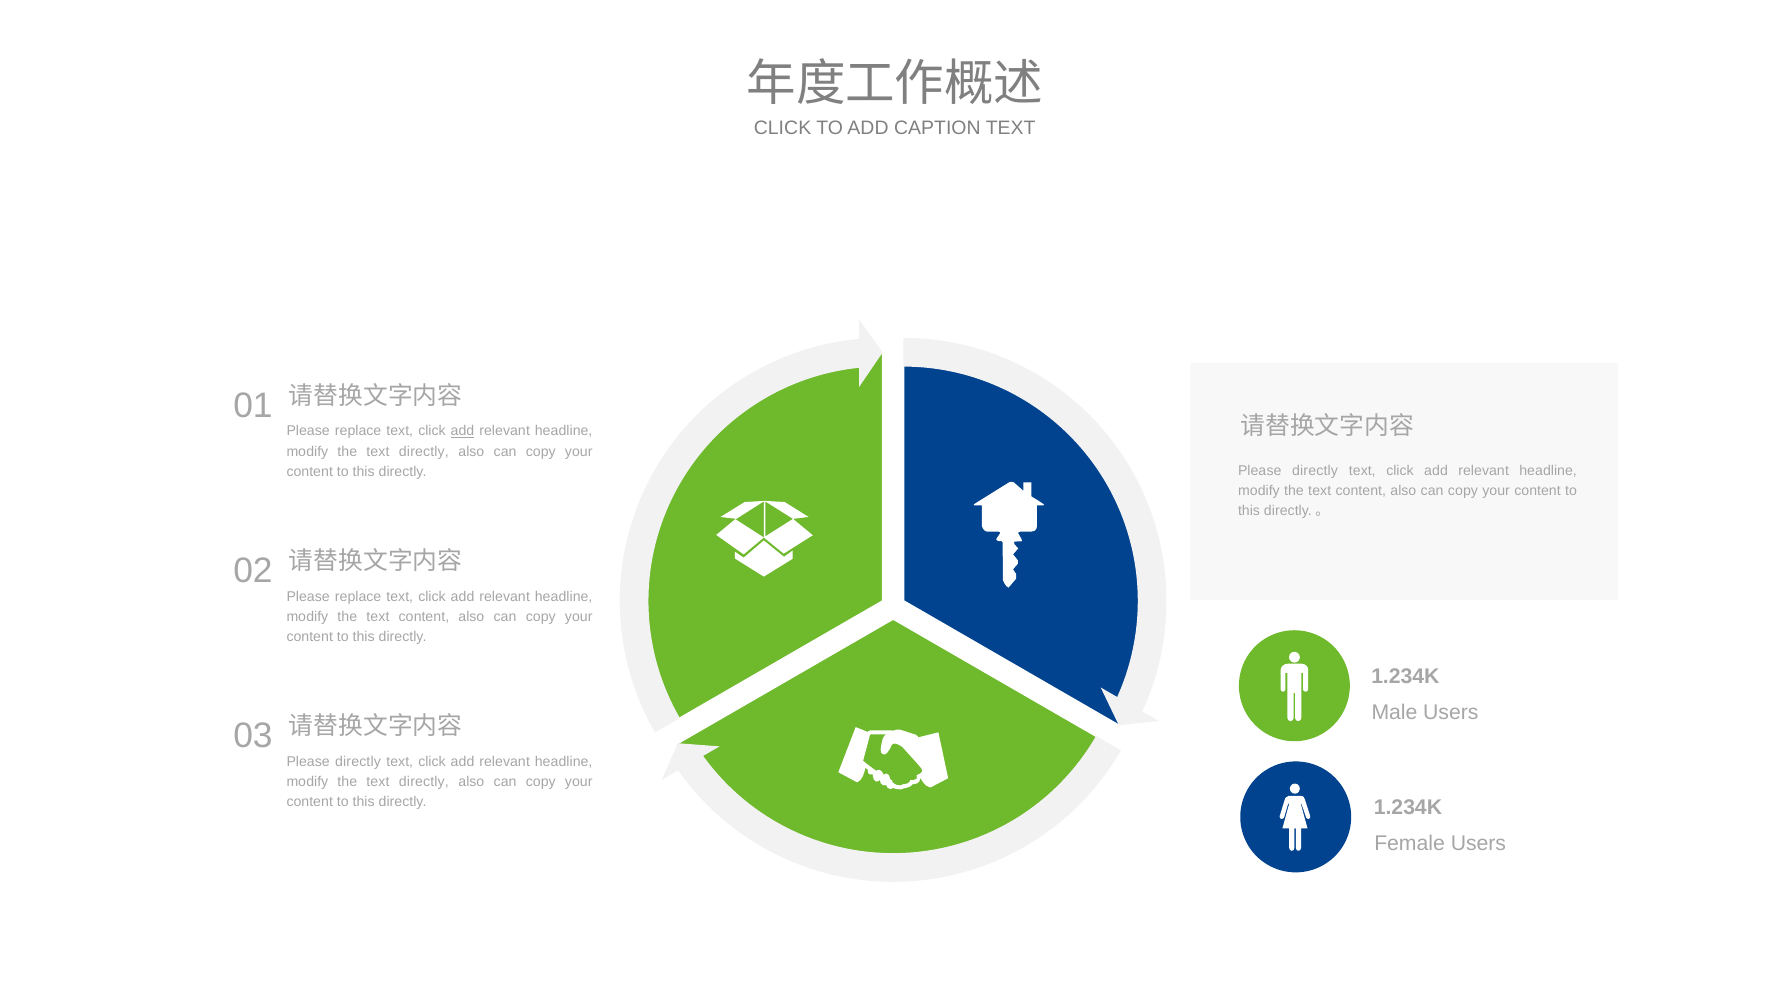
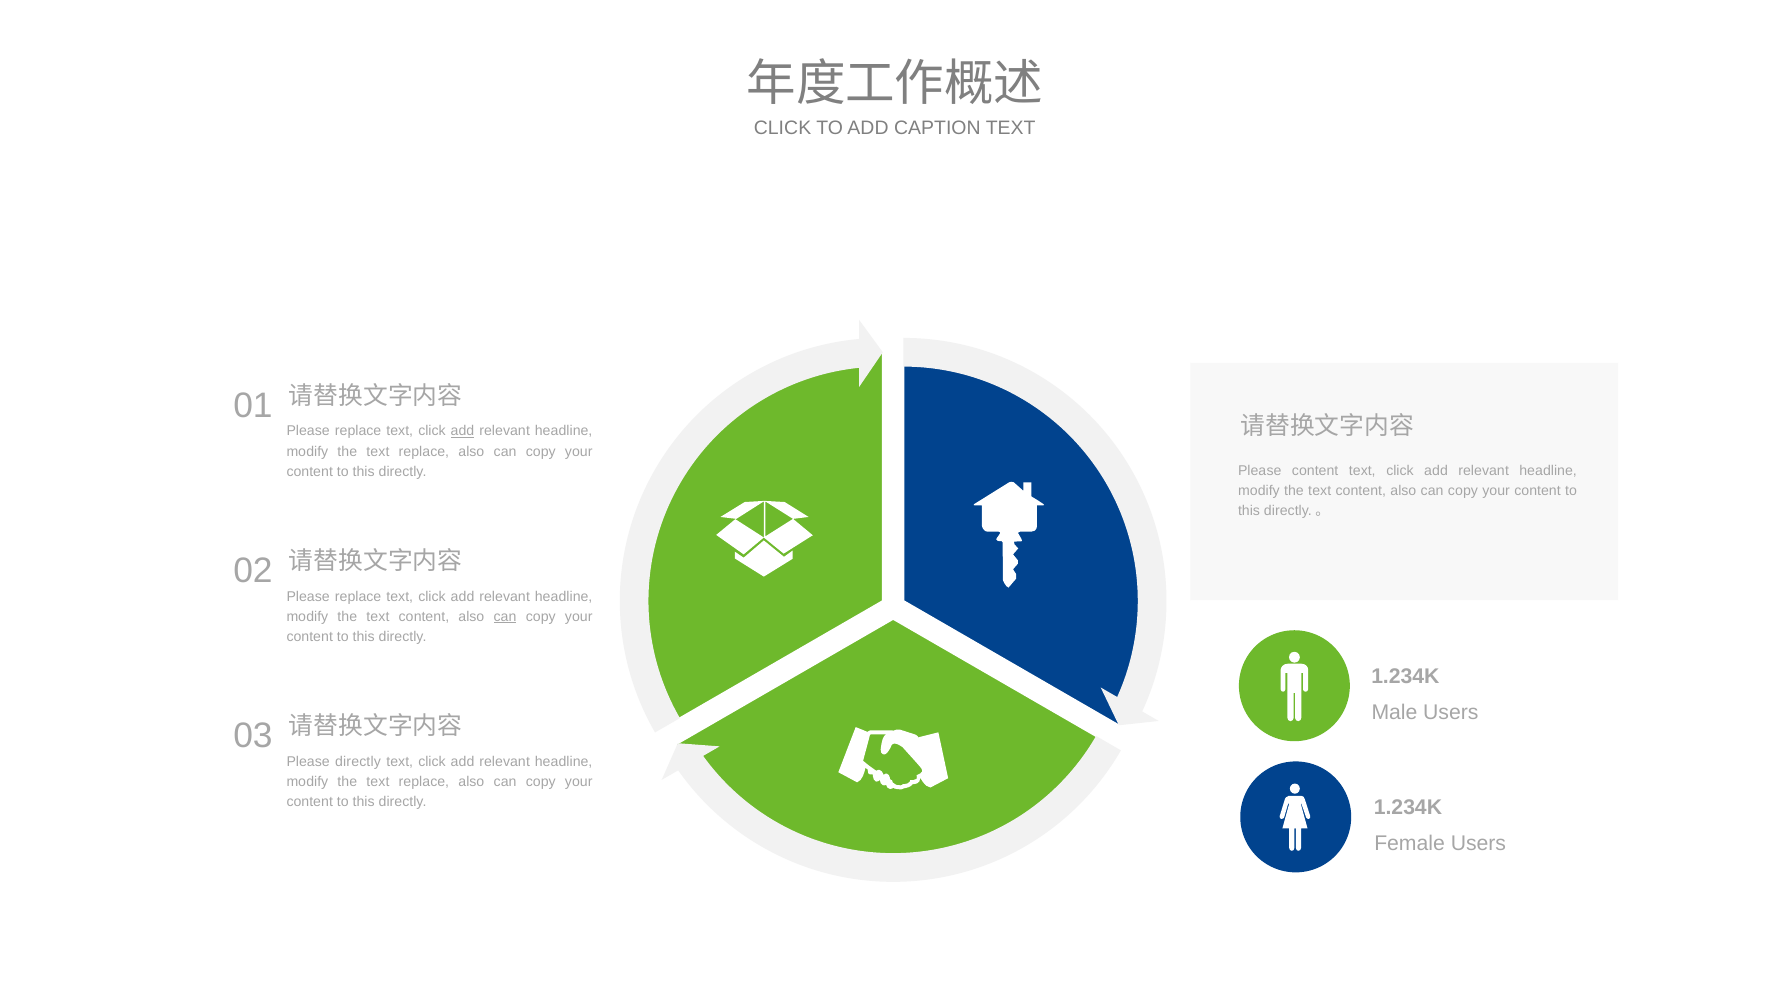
directly: directly -> replace (424, 452)
directly: directly -> content (1315, 470)
can underline: none -> present (505, 617)
directly: directly -> replace (424, 782)
